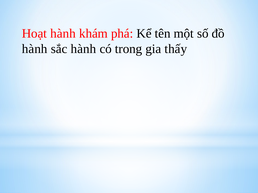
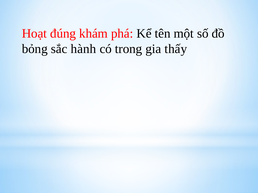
Hoạt hành: hành -> đúng (63, 34)
hành: hành -> bỏng (35, 49)
